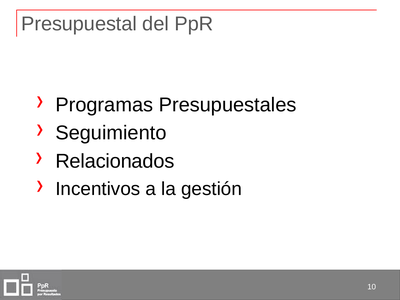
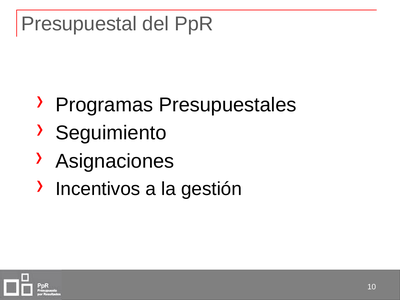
Relacionados: Relacionados -> Asignaciones (115, 161)
